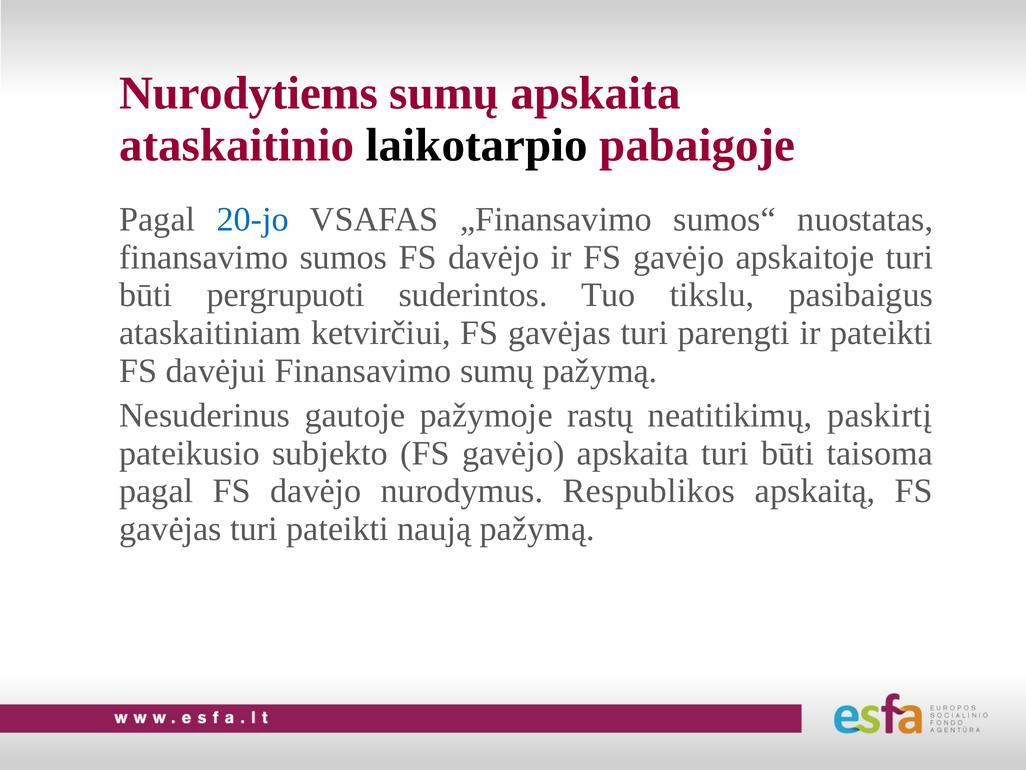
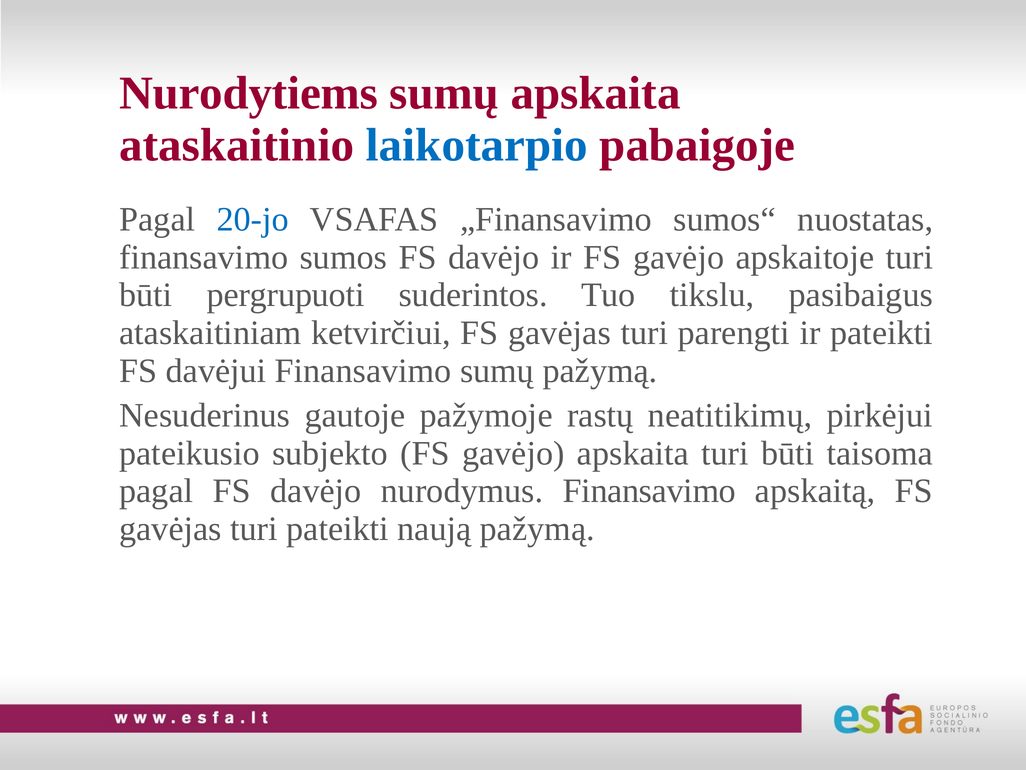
laikotarpio colour: black -> blue (477, 145)
paskirtį: paskirtį -> pirkėjui (880, 415)
nurodymus Respublikos: Respublikos -> Finansavimo (649, 491)
